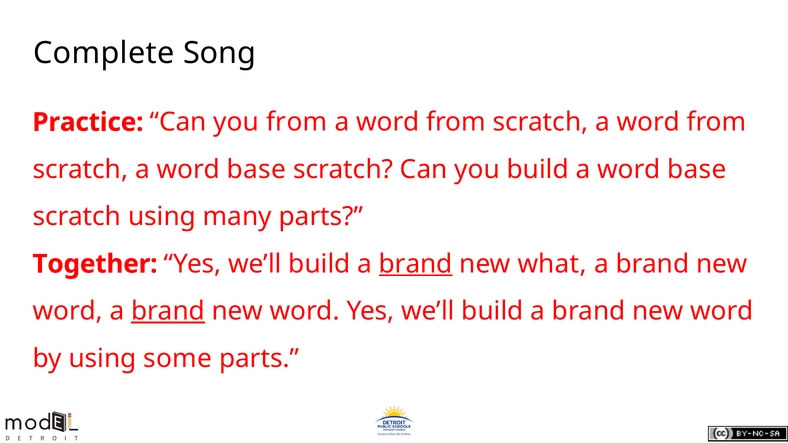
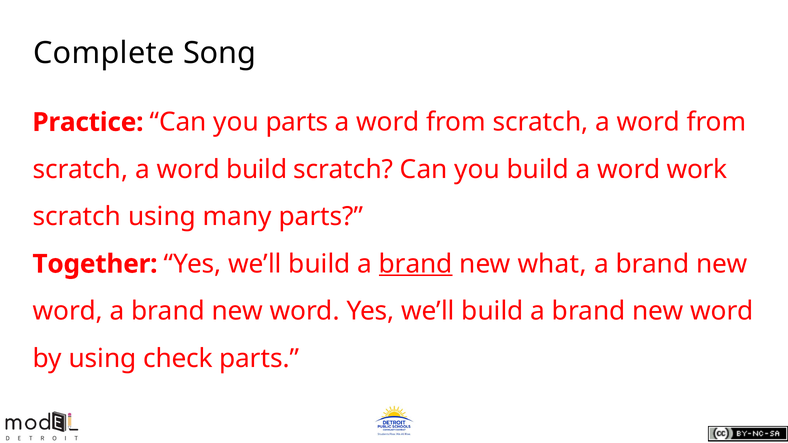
you from: from -> parts (297, 122)
scratch a word base: base -> build (257, 170)
build a word base: base -> work (697, 170)
brand underline: present -> none (168, 311)
some: some -> check (178, 359)
